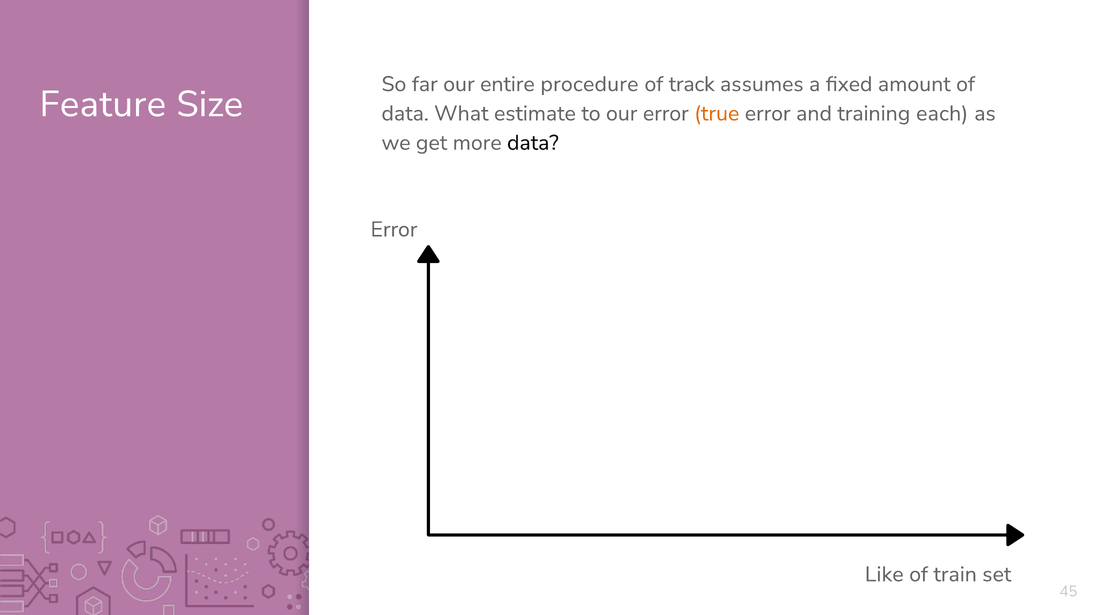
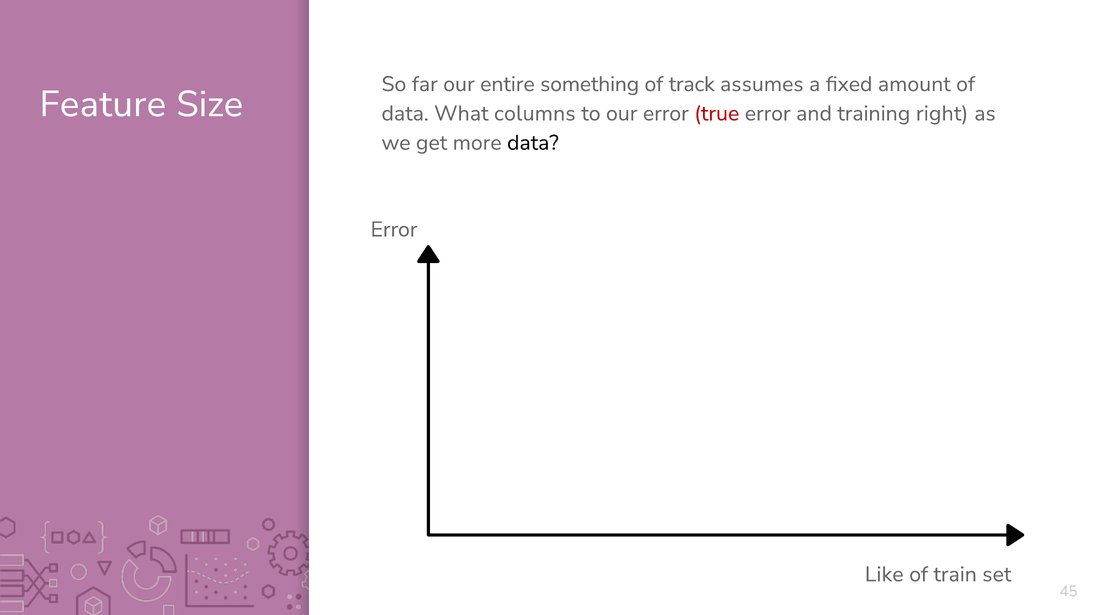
procedure: procedure -> something (590, 84)
estimate: estimate -> columns (535, 113)
true colour: orange -> red (717, 113)
each: each -> right (942, 113)
